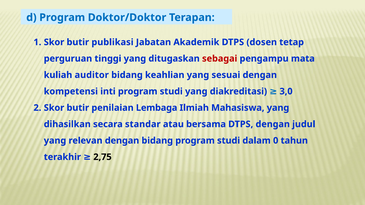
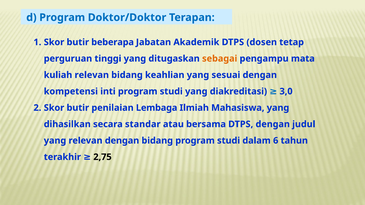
publikasi: publikasi -> beberapa (113, 42)
sebagai colour: red -> orange (220, 59)
kuliah auditor: auditor -> relevan (92, 75)
0: 0 -> 6 (276, 141)
